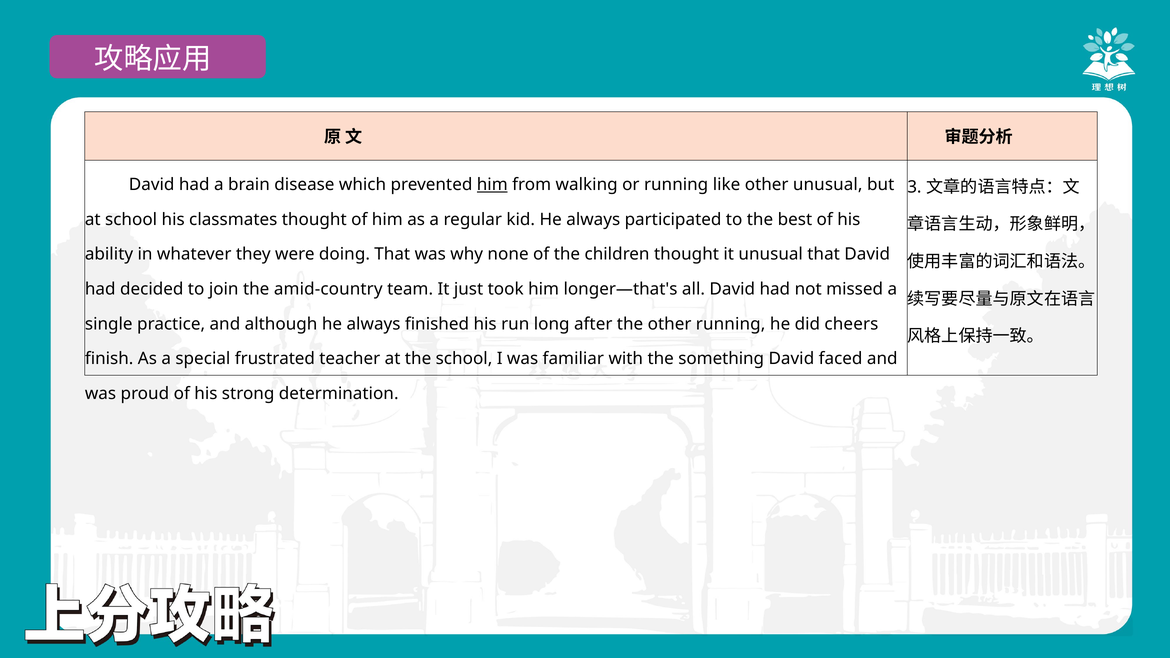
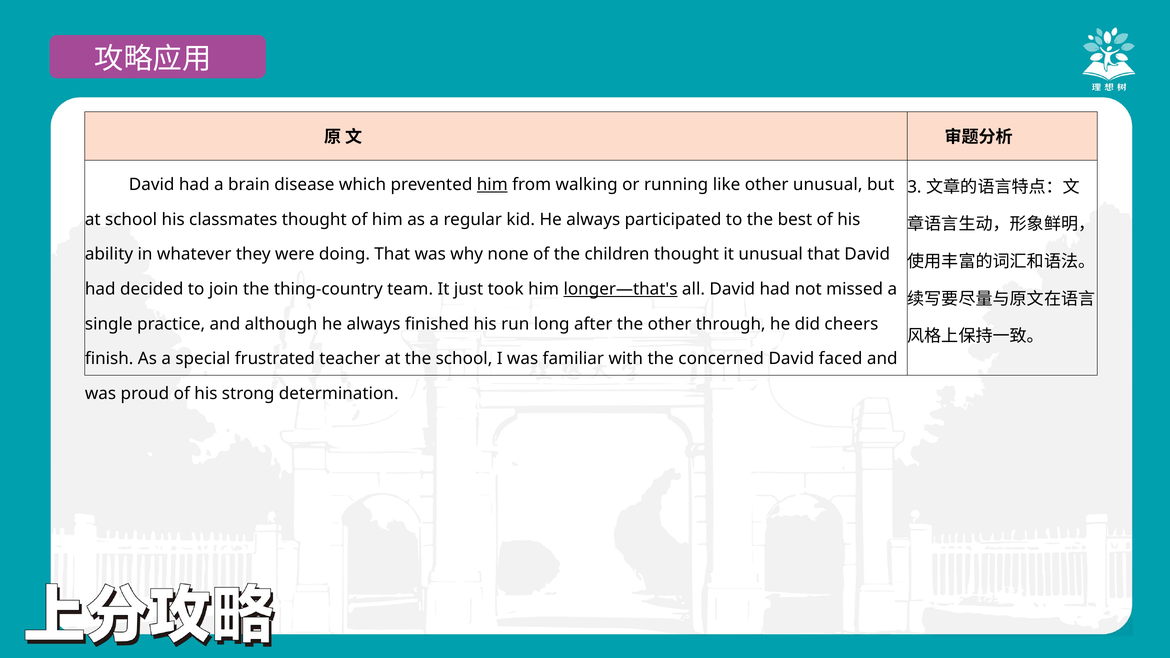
amid-country: amid-country -> thing-country (328, 289)
longer—that's underline: none -> present (620, 289)
other running: running -> through (731, 324)
something: something -> concerned (721, 359)
